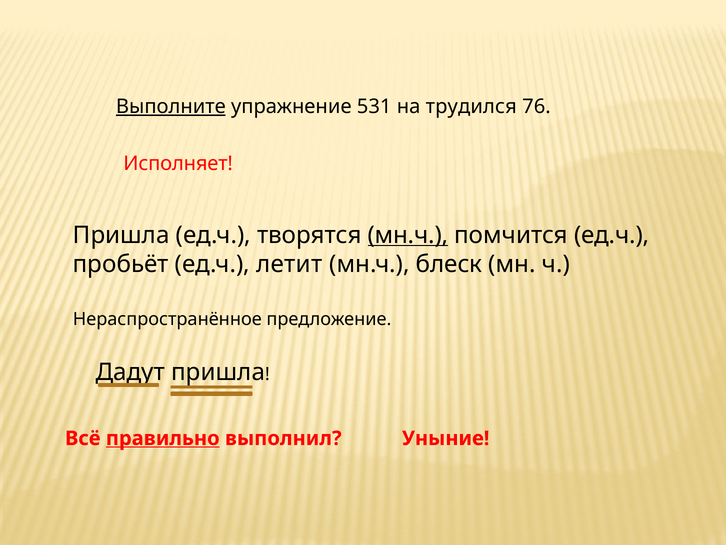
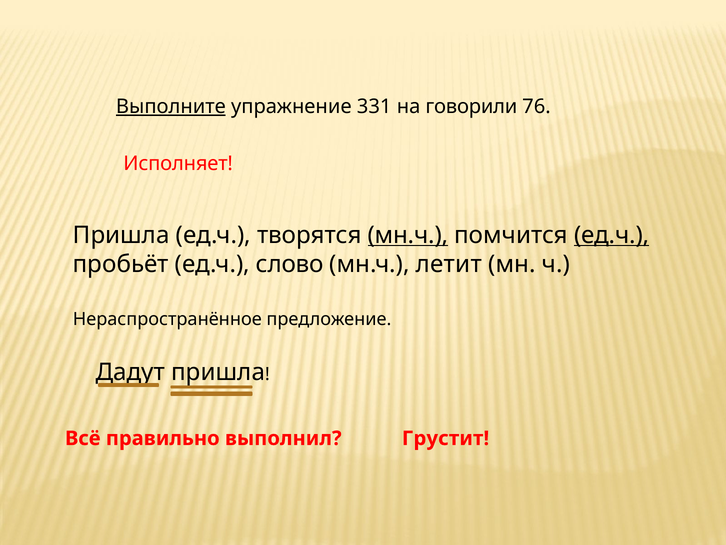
531: 531 -> 331 (374, 106)
трудился: трудился -> говорили (471, 106)
ед.ч underline: none -> present (612, 235)
летит: летит -> слово (290, 264)
блеск: блеск -> летит (449, 264)
правильно underline: present -> none (163, 438)
Уныние: Уныние -> Грустит (446, 438)
